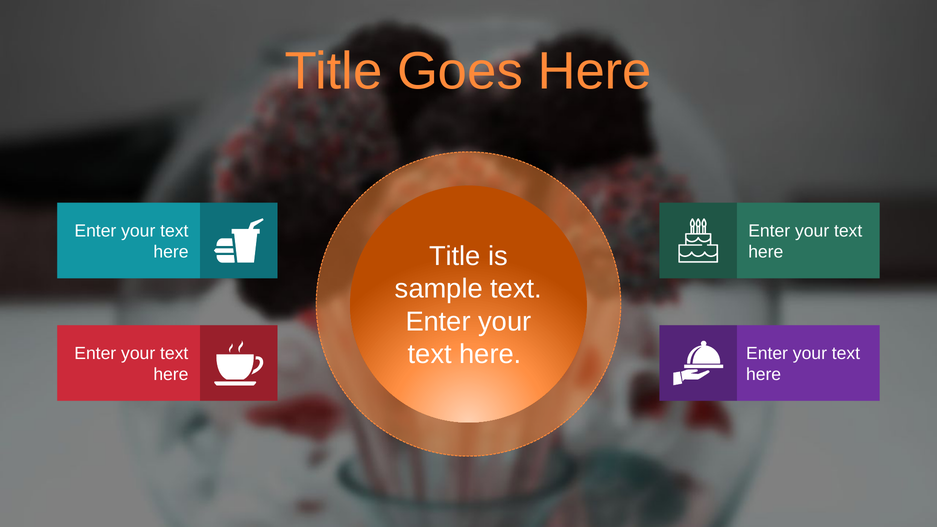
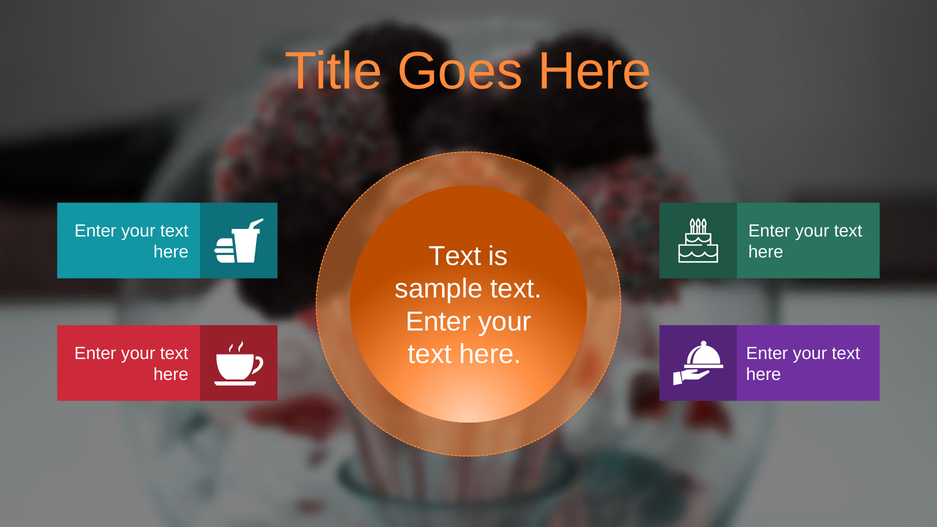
Title: Title -> Text (455, 256)
